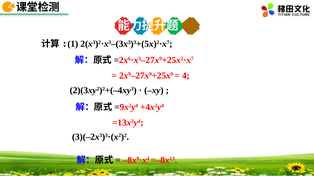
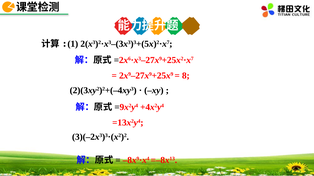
4: 4 -> 8 (186, 76)
